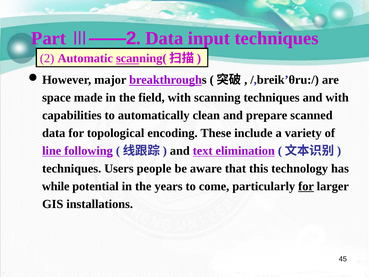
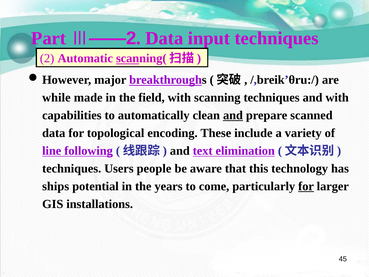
space: space -> while (56, 98)
and underline: none -> present (233, 115)
while: while -> ships (56, 186)
